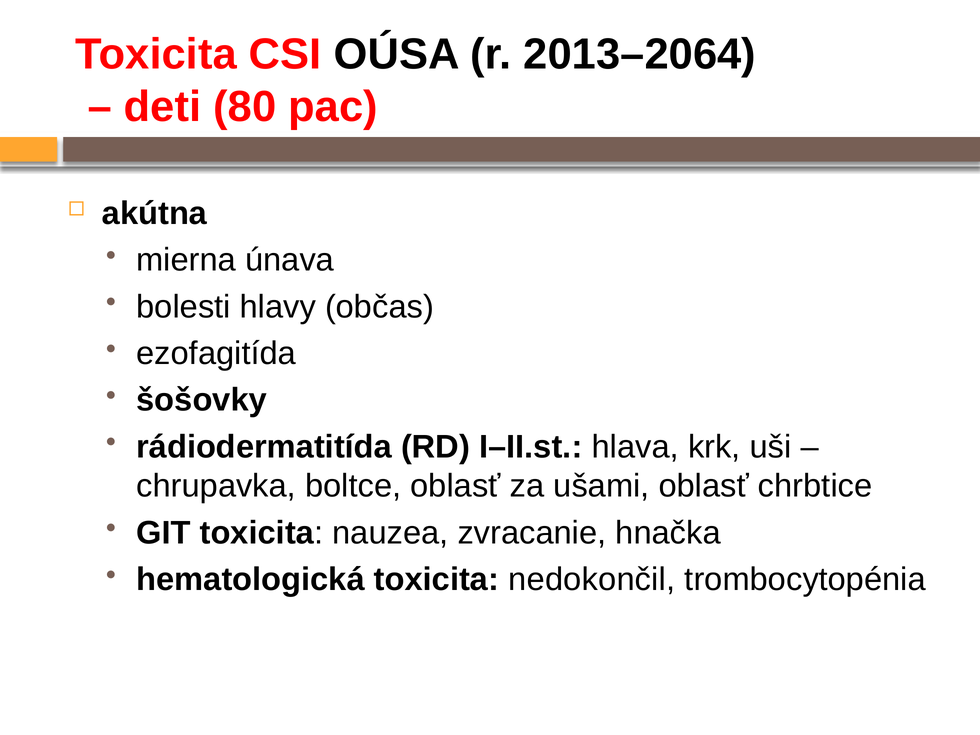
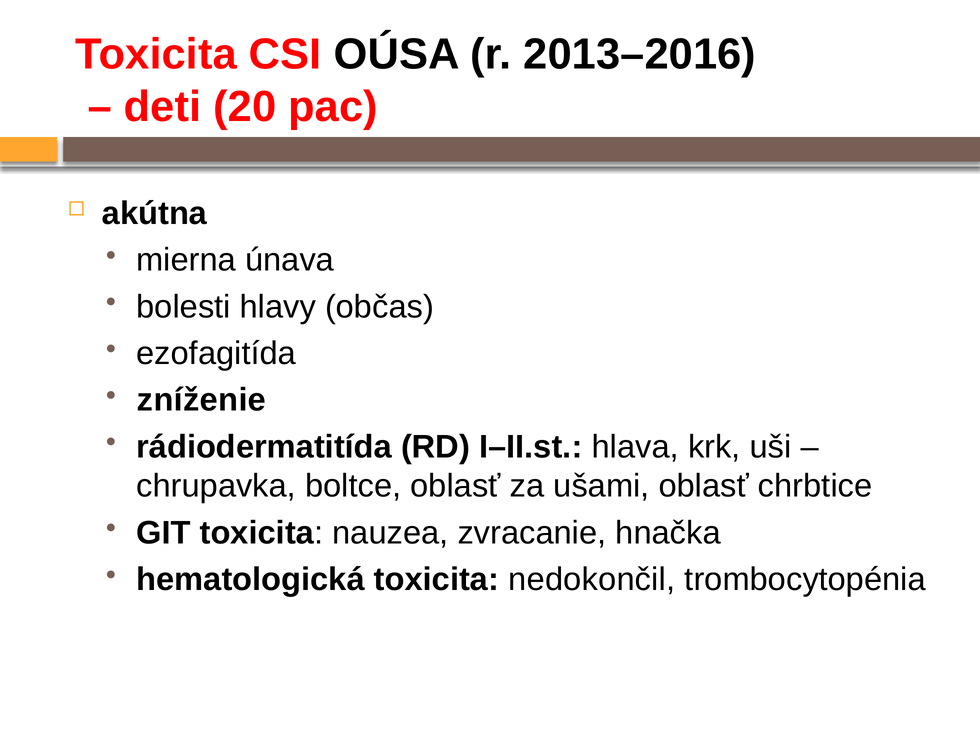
2013–2064: 2013–2064 -> 2013–2016 (640, 54)
80: 80 -> 20 (245, 107)
šošovky: šošovky -> zníženie (201, 400)
